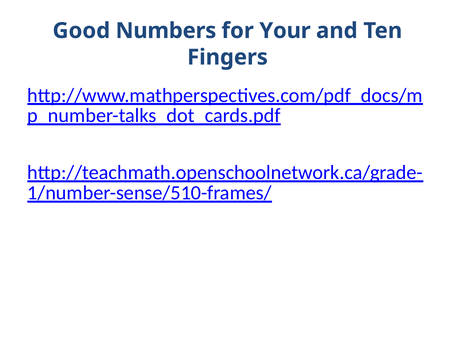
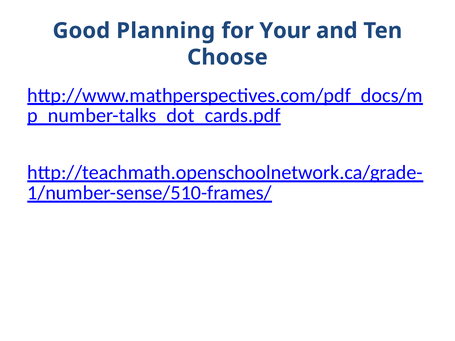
Numbers: Numbers -> Planning (166, 31)
Fingers: Fingers -> Choose (227, 57)
